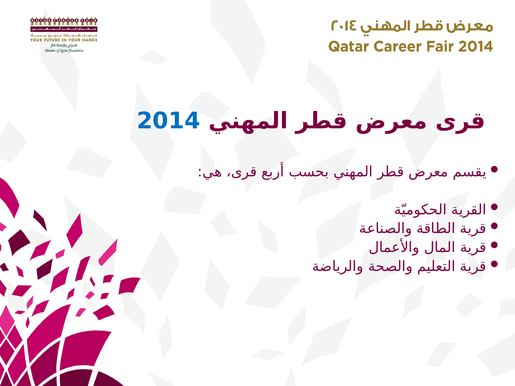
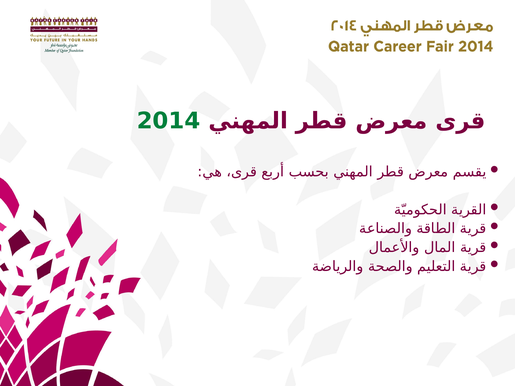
2014 colour: blue -> green (169, 121)
